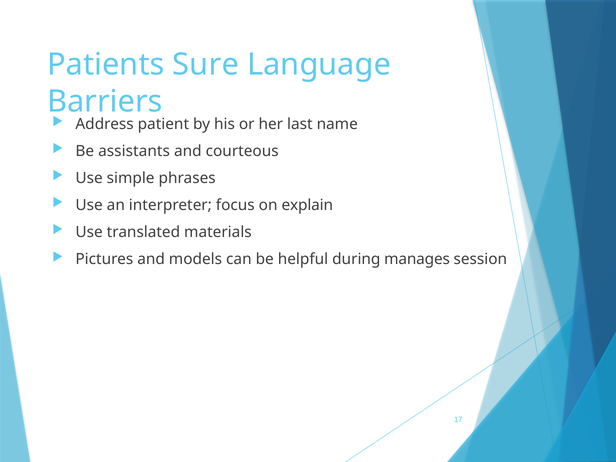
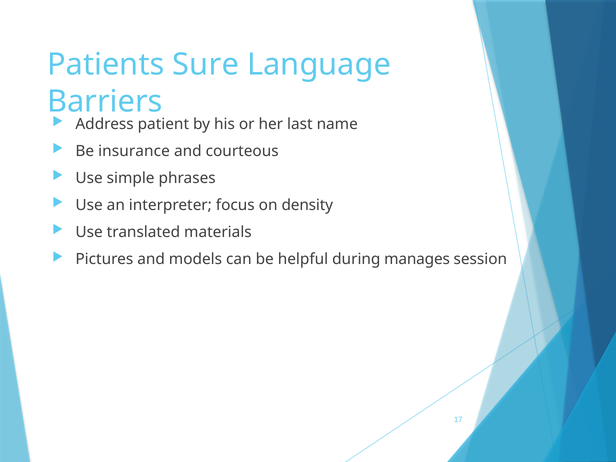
assistants: assistants -> insurance (134, 151)
explain: explain -> density (307, 205)
